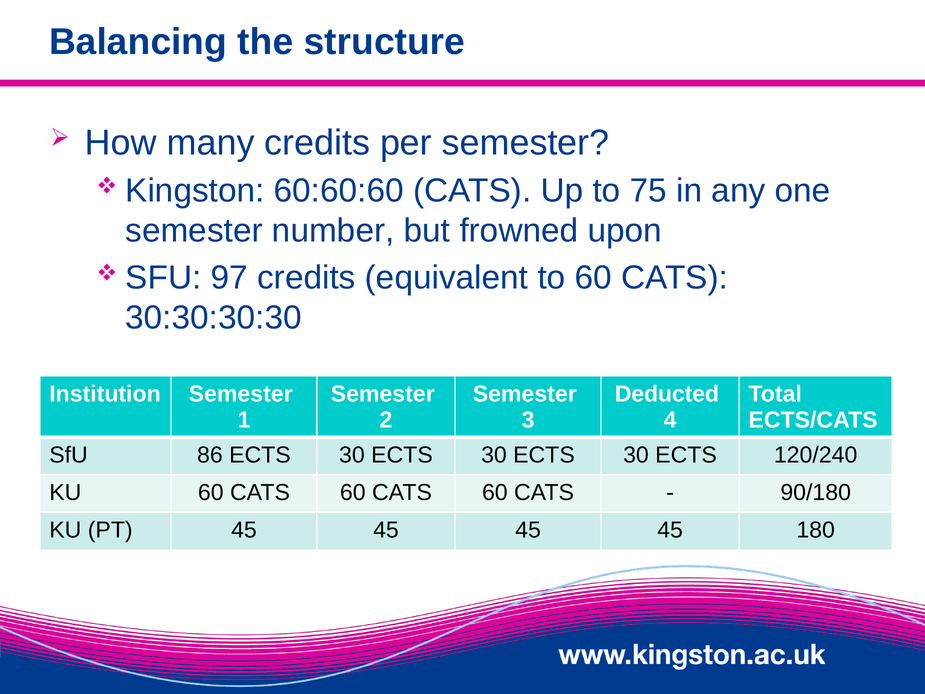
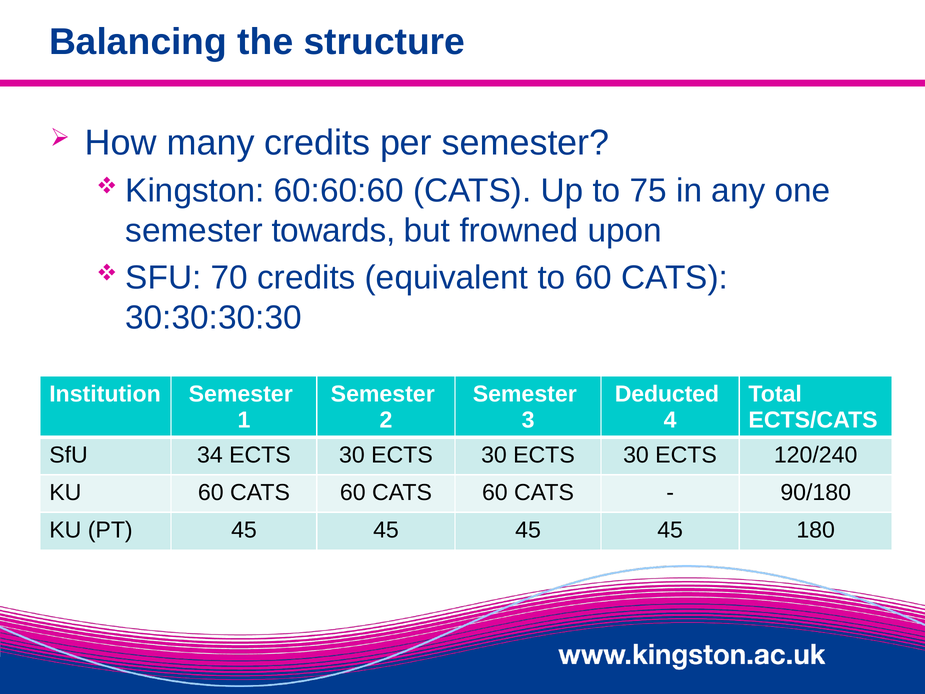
number: number -> towards (333, 231)
97: 97 -> 70 (229, 278)
86: 86 -> 34 (210, 455)
